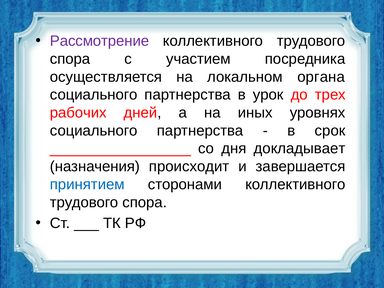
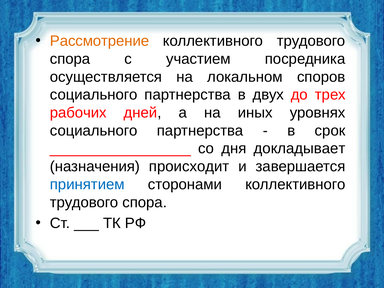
Рассмотрение colour: purple -> orange (99, 41)
органа: органа -> споров (321, 77)
урок: урок -> двух (268, 95)
